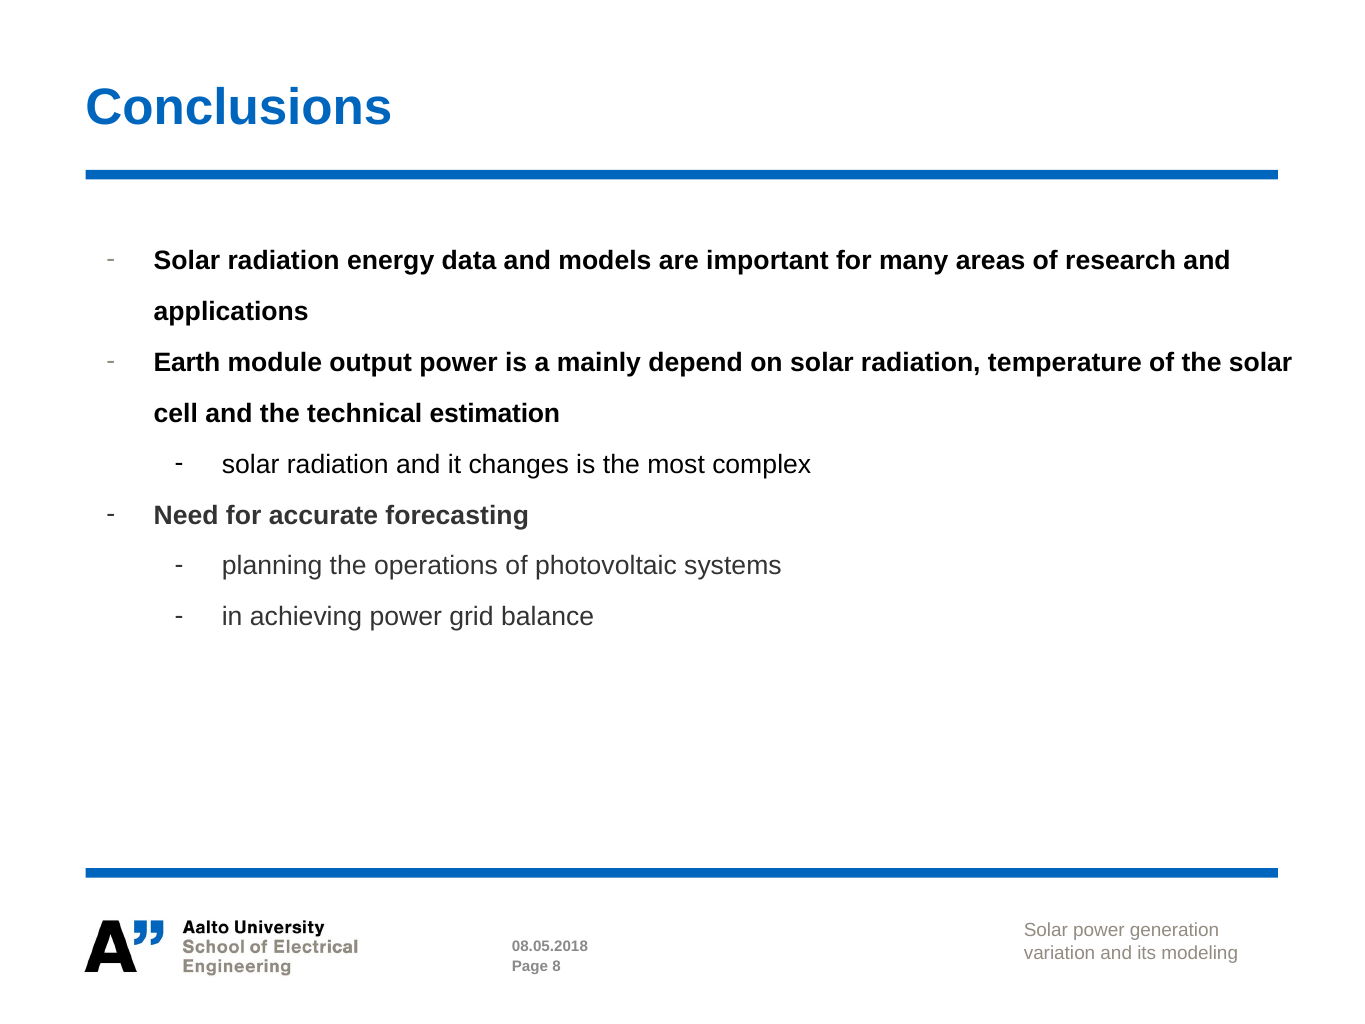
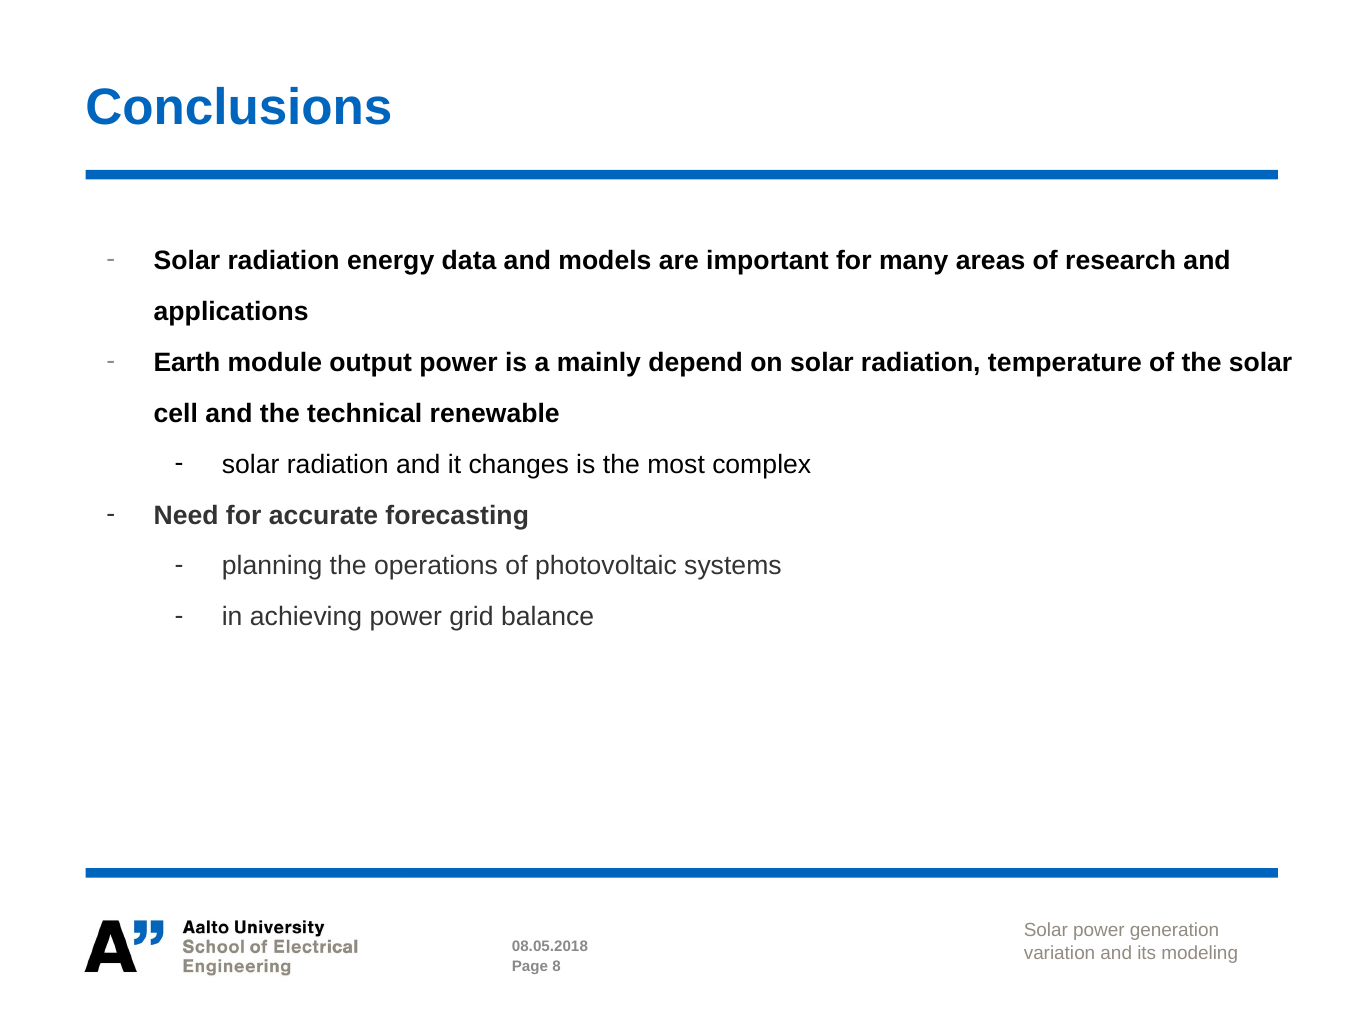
estimation: estimation -> renewable (495, 413)
